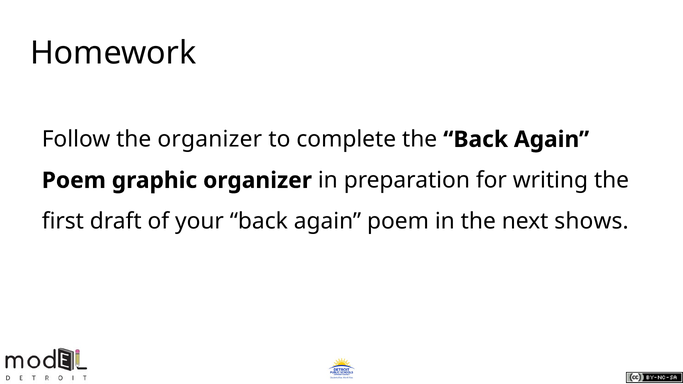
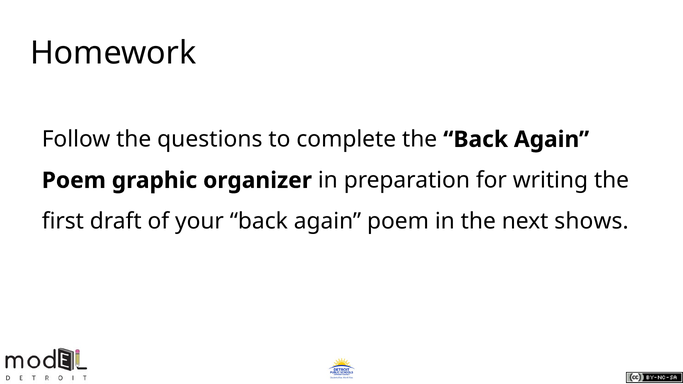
the organizer: organizer -> questions (210, 139)
